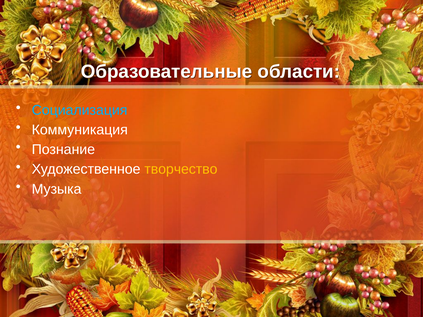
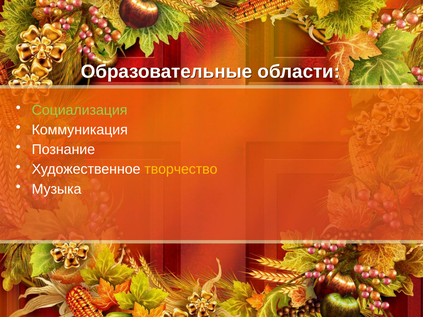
Социализация colour: light blue -> light green (80, 110)
